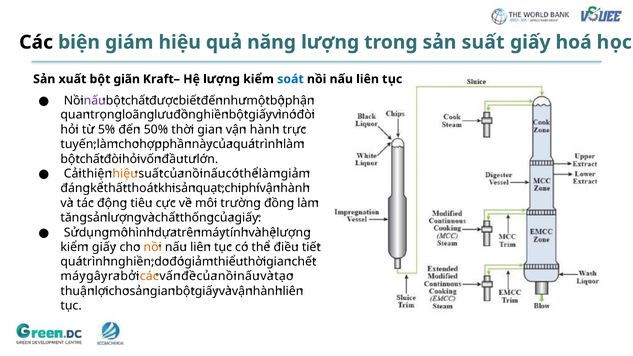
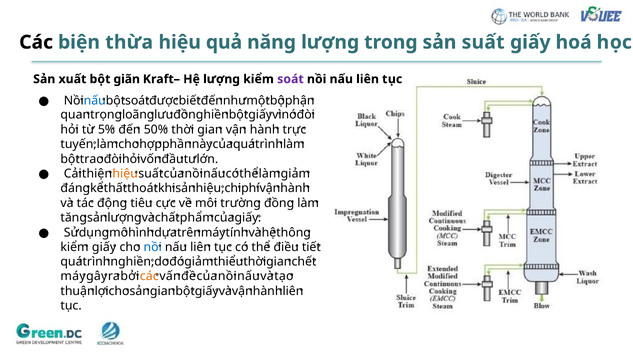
giám: giám -> thừa (129, 42)
soát colour: blue -> purple (290, 79)
nấu colour: purple -> blue (95, 101)
chất: chất -> soát (137, 101)
chất: chất -> trao (92, 159)
quạt: quạt -> hiệu (210, 188)
thống: thống -> phẩm (197, 218)
lượng: lượng -> thông (294, 233)
nồi colour: orange -> blue (153, 247)
